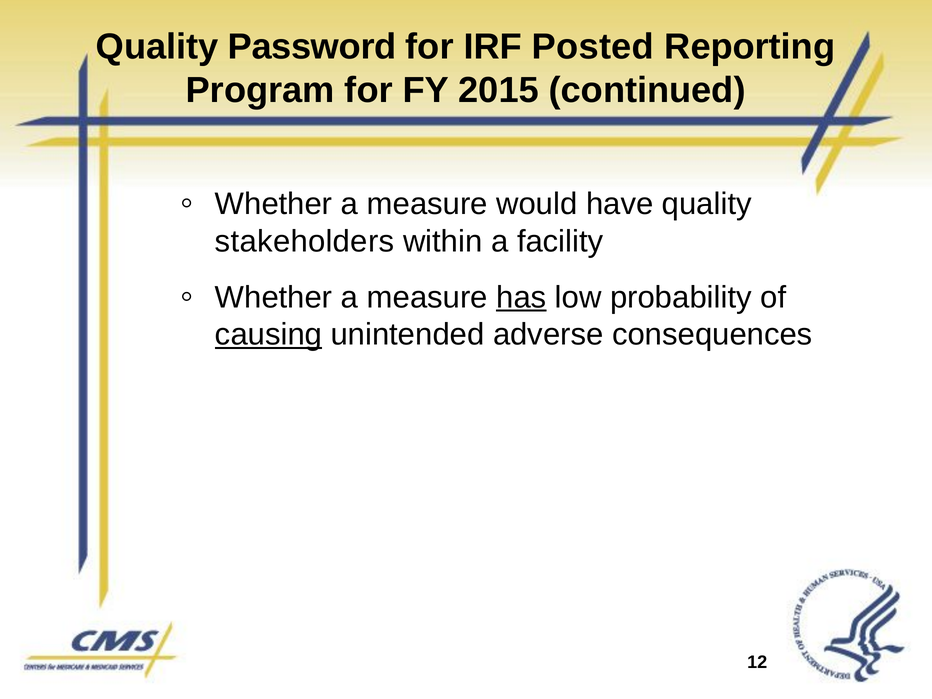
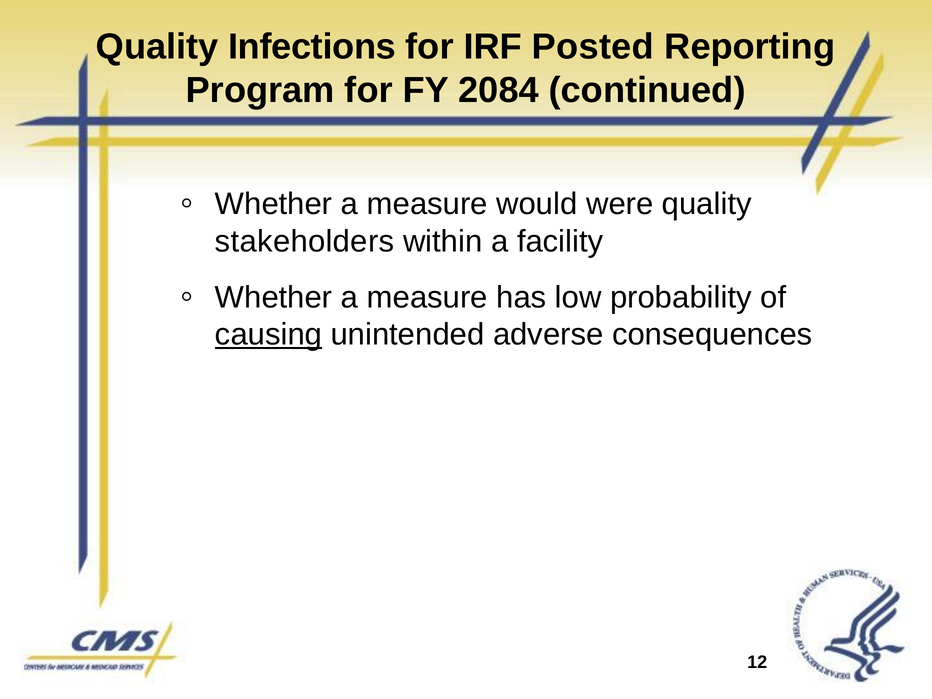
Password: Password -> Infections (312, 47)
2015: 2015 -> 2084 (499, 90)
have: have -> were (620, 204)
has underline: present -> none (521, 297)
